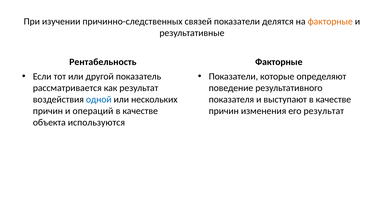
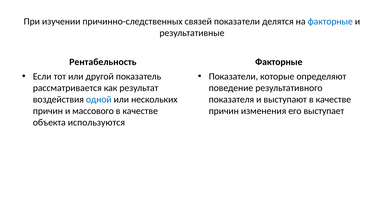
факторные colour: orange -> blue (330, 22)
операций: операций -> массового (93, 111)
его результат: результат -> выступает (324, 111)
